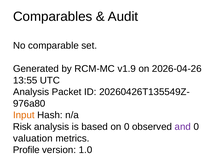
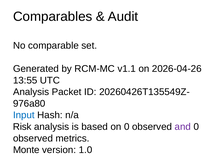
v1.9: v1.9 -> v1.1 (127, 69)
Input colour: orange -> blue (24, 115)
valuation: valuation -> observed (33, 139)
Profile: Profile -> Monte (26, 150)
